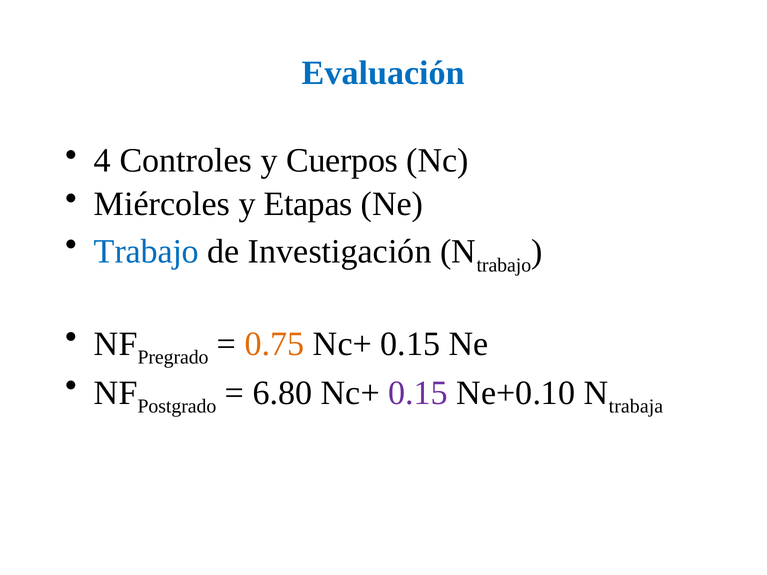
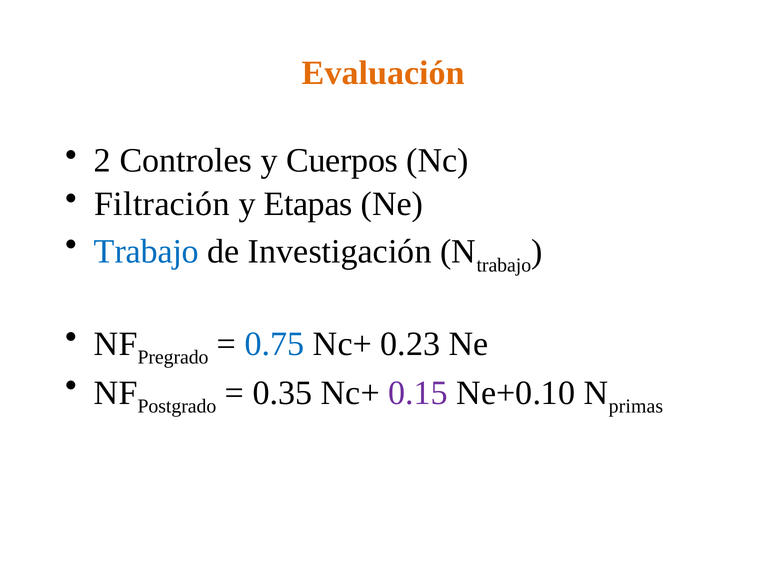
Evaluación colour: blue -> orange (383, 73)
4: 4 -> 2 (102, 160)
Miércoles: Miércoles -> Filtración (162, 204)
0.75 colour: orange -> blue (275, 344)
0.15: 0.15 -> 0.23 (410, 344)
6.80: 6.80 -> 0.35 (282, 393)
trabaja: trabaja -> primas (636, 406)
